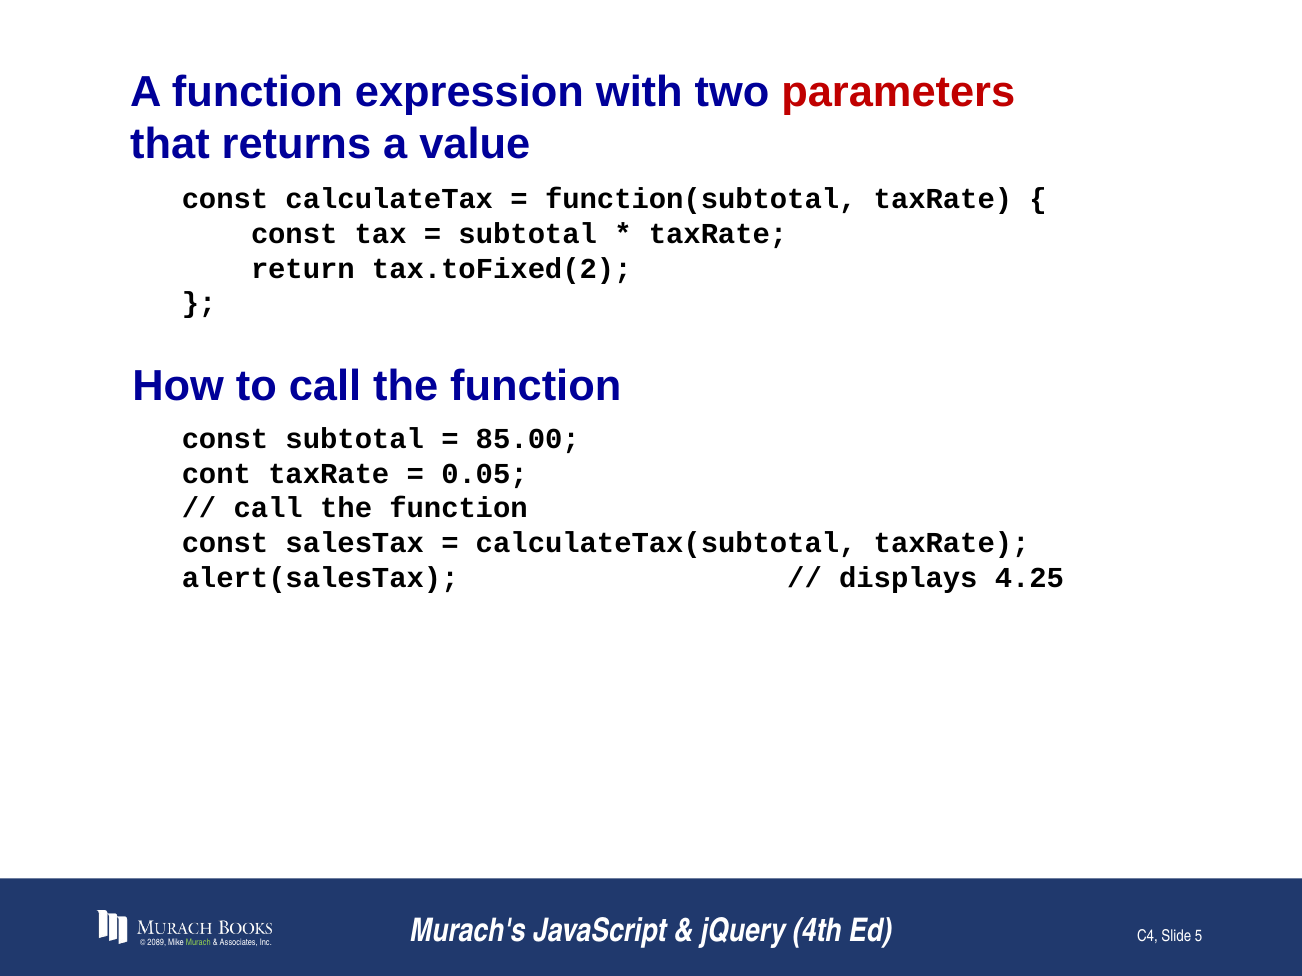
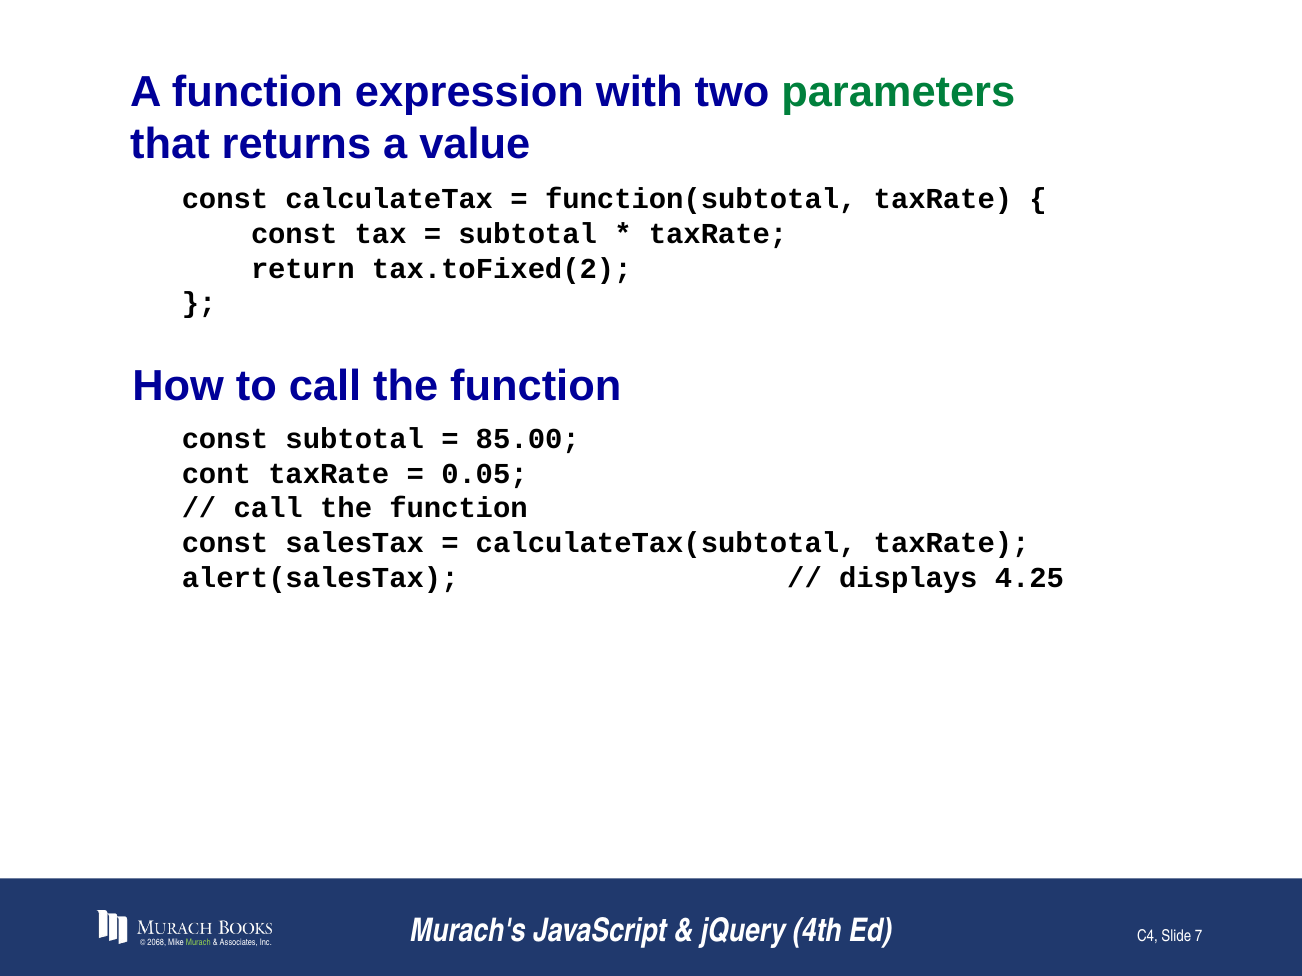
parameters colour: red -> green (898, 92)
2089: 2089 -> 2068 (157, 943)
5: 5 -> 7 (1199, 937)
